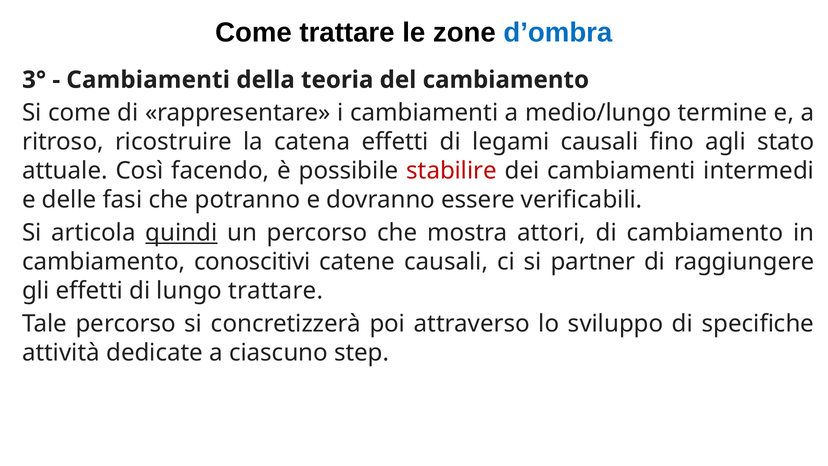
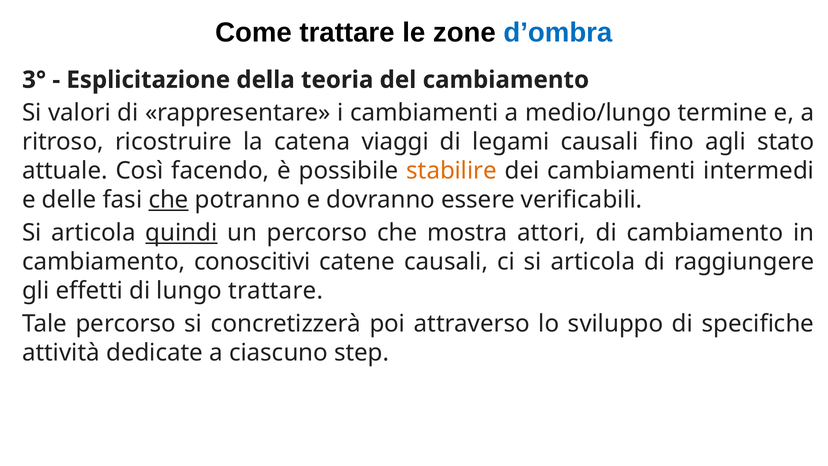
Cambiamenti: Cambiamenti -> Esplicitazione (148, 80)
Si come: come -> valori (79, 113)
catena effetti: effetti -> viaggi (395, 142)
stabilire colour: red -> orange (452, 171)
che underline: none -> present (169, 200)
ci si partner: partner -> articola (593, 262)
